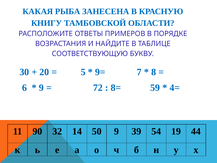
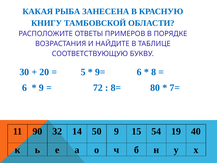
9= 7: 7 -> 6 (139, 72)
59: 59 -> 80 (155, 88)
4=: 4= -> 7= (175, 88)
39: 39 -> 15 (136, 131)
44: 44 -> 40 (196, 131)
